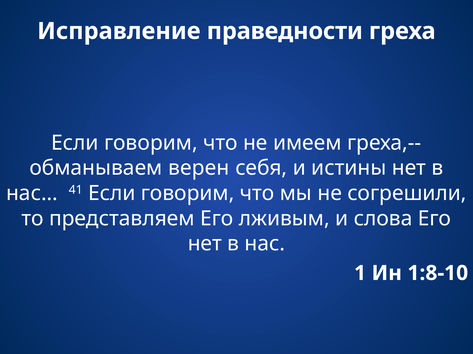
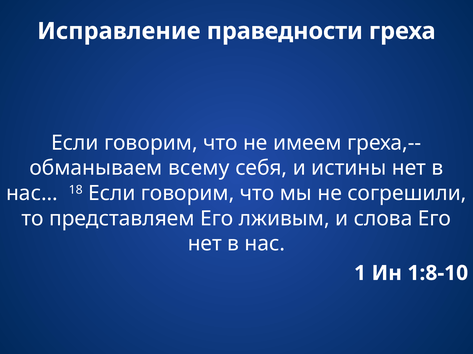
верен: верен -> всему (199, 168)
41: 41 -> 18 (76, 190)
